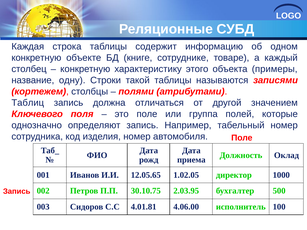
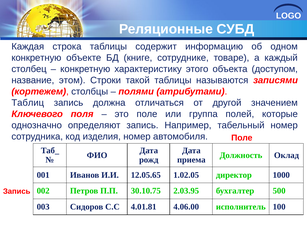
примеры: примеры -> доступом (275, 69)
одну: одну -> этом (72, 80)
